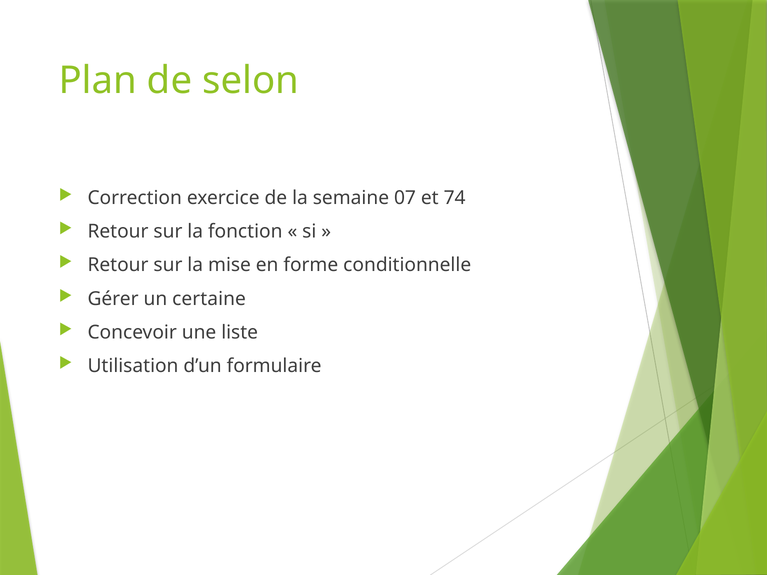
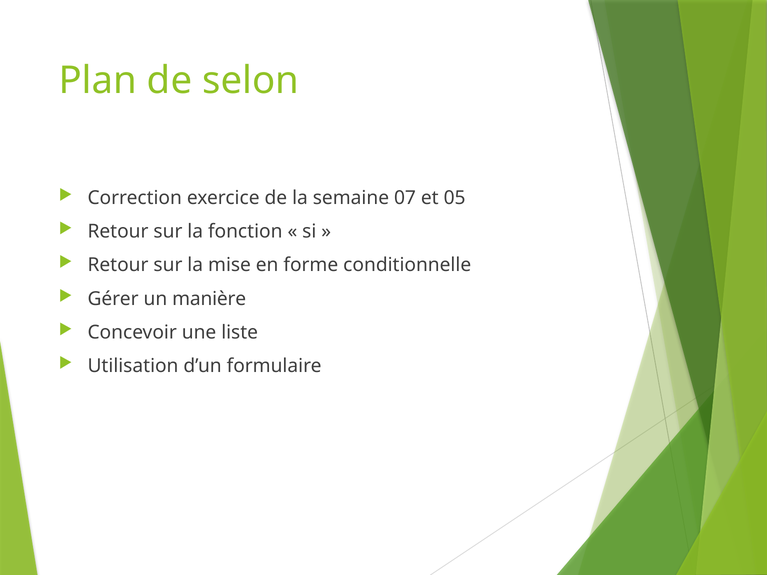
74: 74 -> 05 (455, 198)
certaine: certaine -> manière (209, 299)
